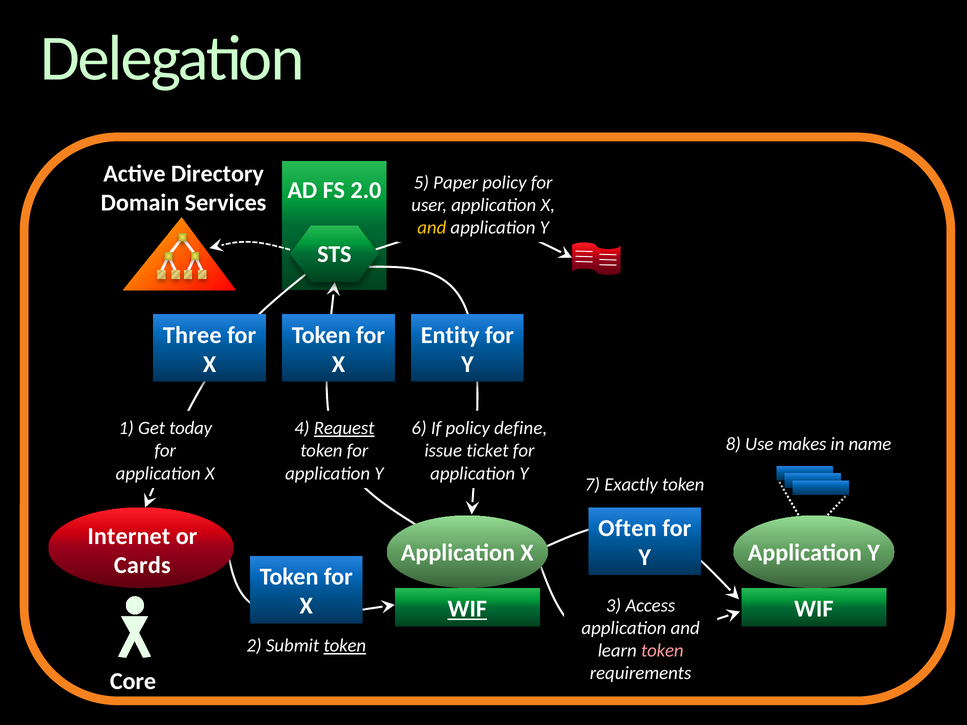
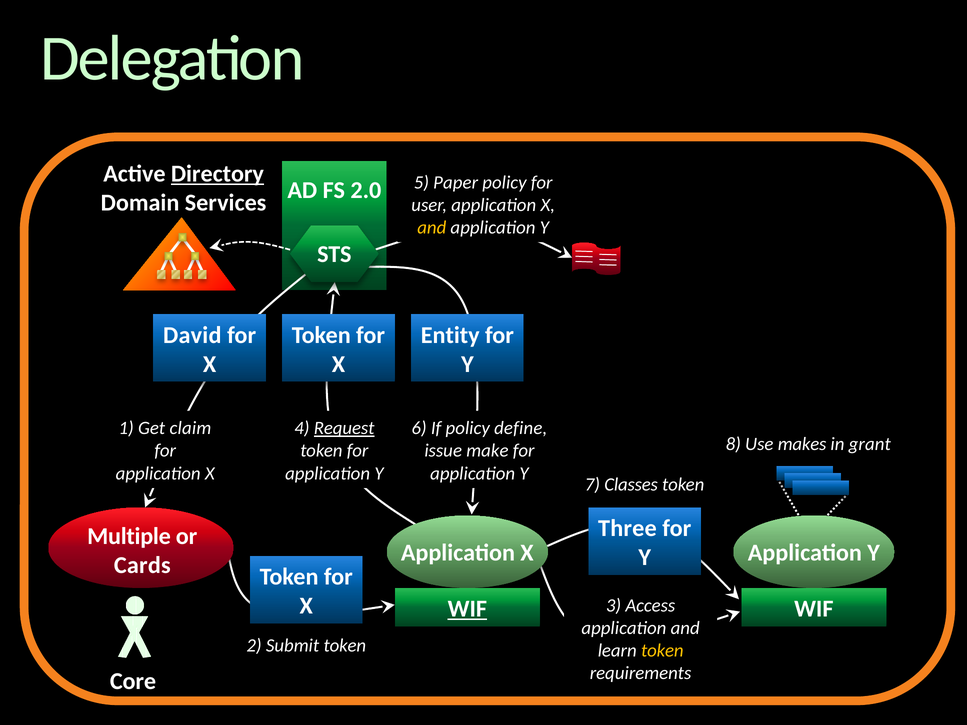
Directory underline: none -> present (217, 174)
Three: Three -> David (192, 335)
today: today -> claim (190, 428)
name: name -> grant (870, 444)
ticket: ticket -> make (487, 451)
Exactly: Exactly -> Classes (631, 485)
Often: Often -> Three (627, 529)
Internet: Internet -> Multiple (129, 537)
token underline: present -> none (345, 646)
token colour: pink -> yellow (662, 651)
